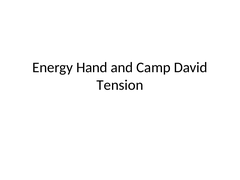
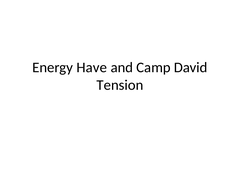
Hand: Hand -> Have (92, 67)
